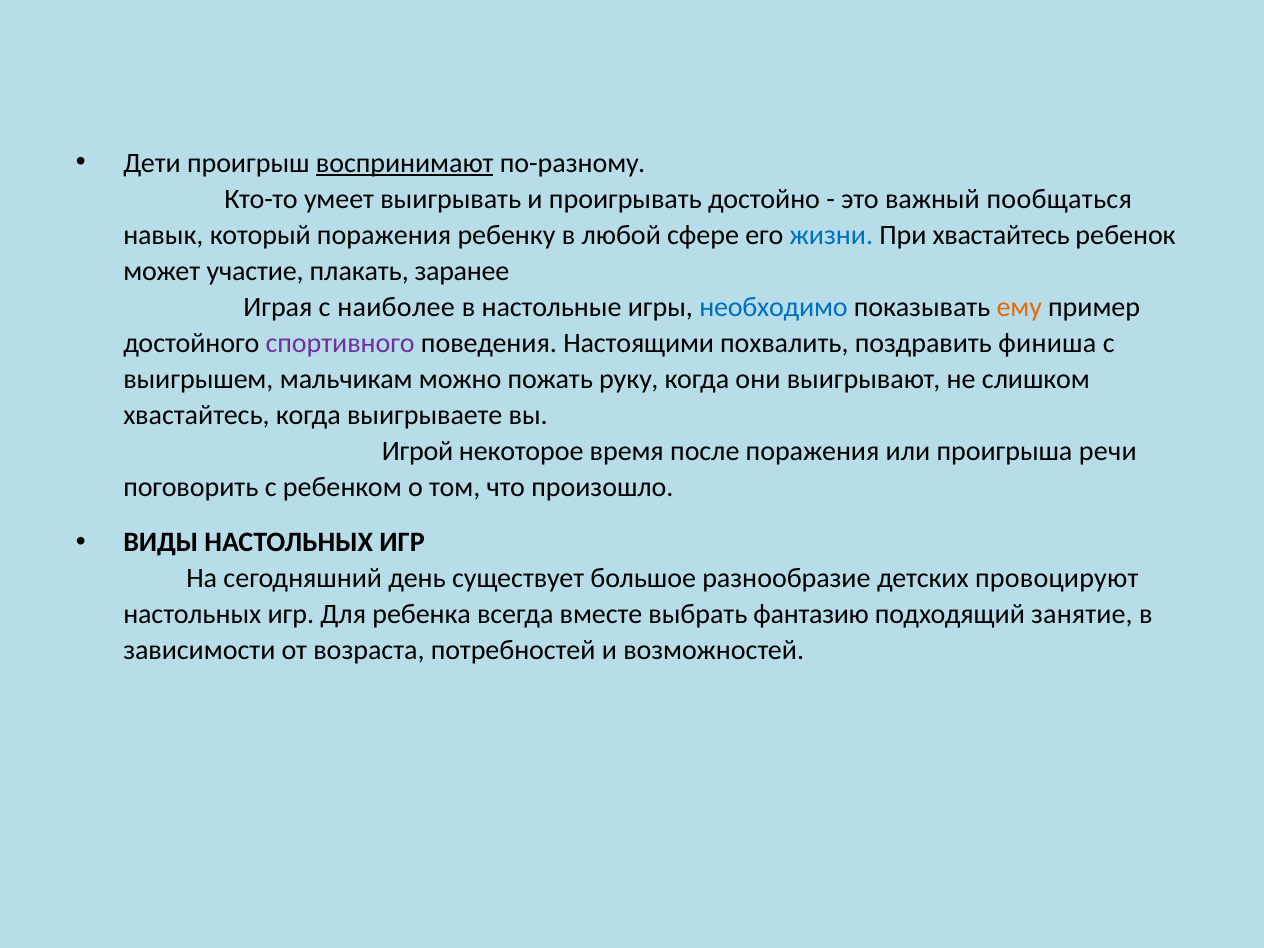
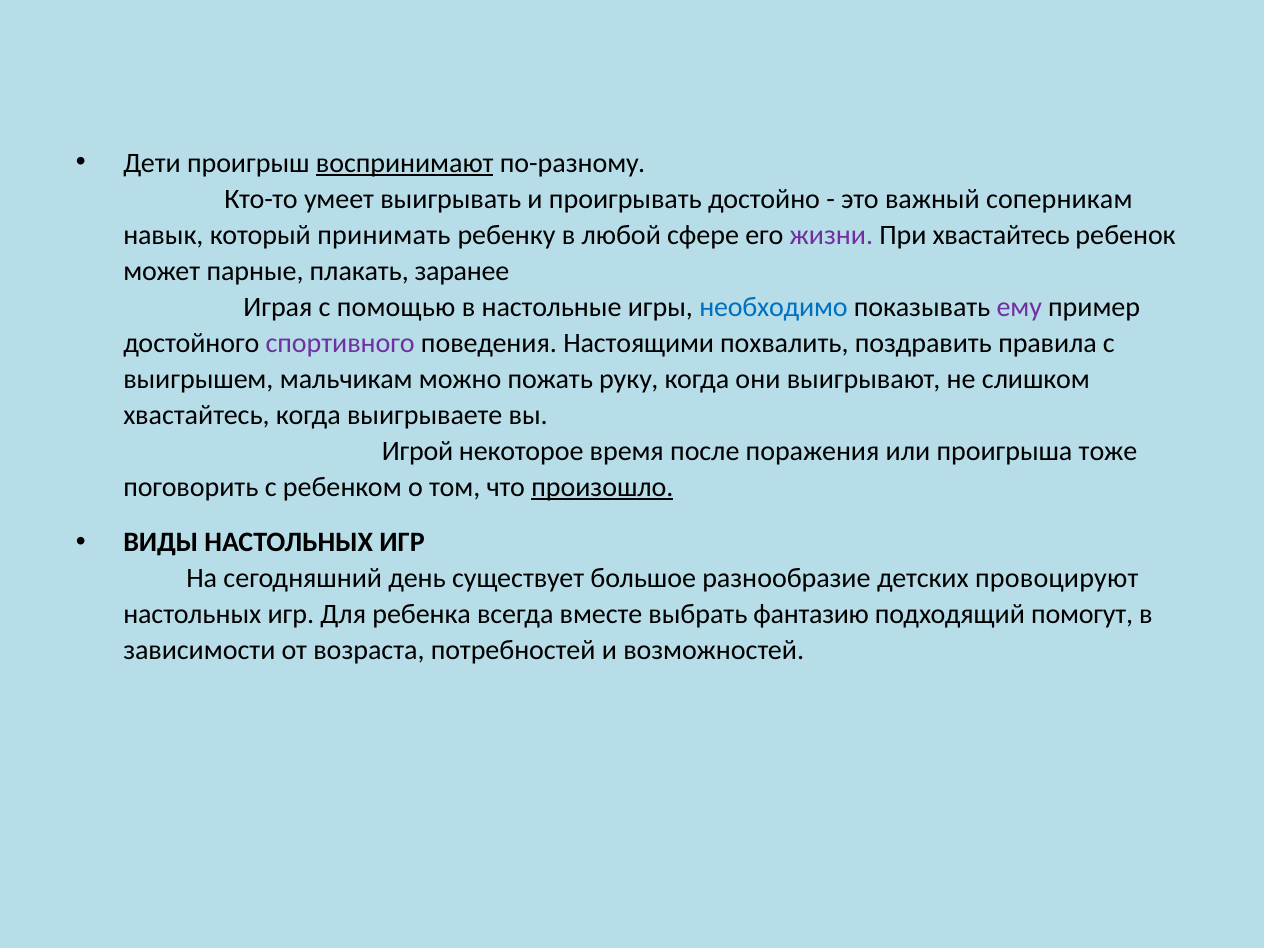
пообщаться: пообщаться -> соперникам (1059, 199)
который поражения: поражения -> принимать (384, 235)
жизни colour: blue -> purple (831, 235)
участие: участие -> парные (255, 271)
наиболее: наиболее -> помощью (396, 307)
ему colour: orange -> purple (1019, 307)
финиша: финиша -> правила (1048, 343)
речи: речи -> тоже (1108, 451)
произошло underline: none -> present (602, 487)
занятие: занятие -> помогут (1082, 614)
